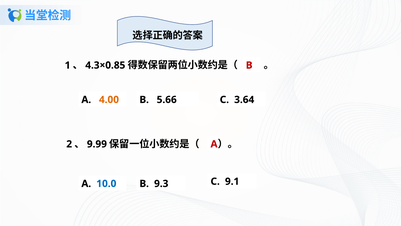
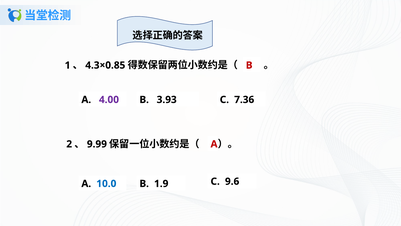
4.00 colour: orange -> purple (109, 100)
5.66: 5.66 -> 3.93 (167, 100)
3.64: 3.64 -> 7.36 (244, 100)
9.3: 9.3 -> 1.9 (161, 183)
9.1: 9.1 -> 9.6 (232, 181)
